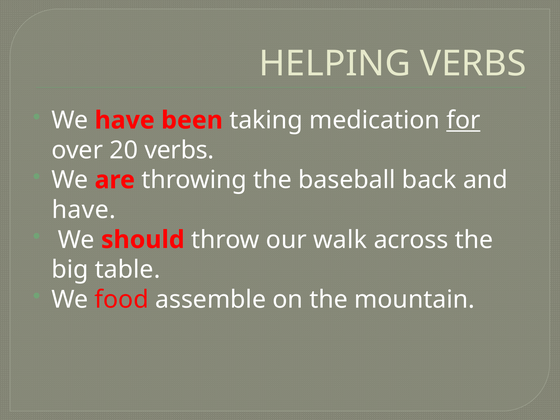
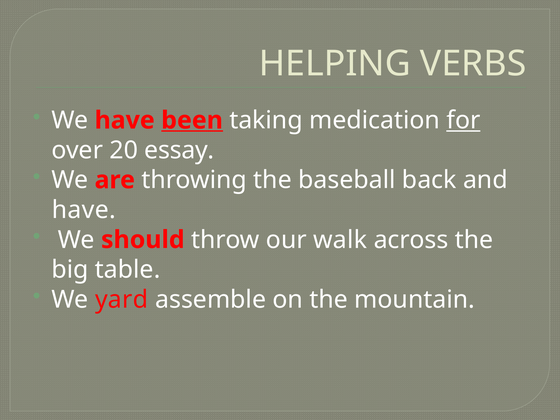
been underline: none -> present (192, 120)
20 verbs: verbs -> essay (179, 150)
food: food -> yard (122, 300)
